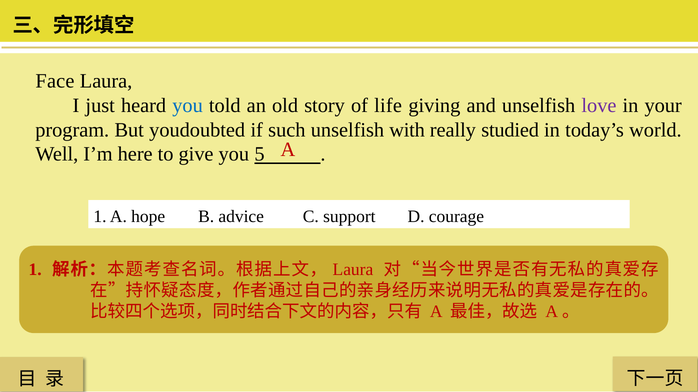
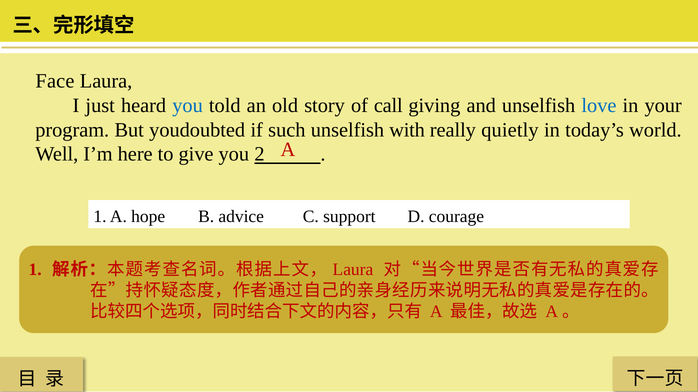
life: life -> call (388, 106)
love colour: purple -> blue (599, 106)
studied: studied -> quietly (510, 130)
5: 5 -> 2 (260, 155)
